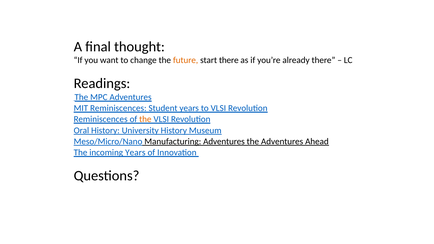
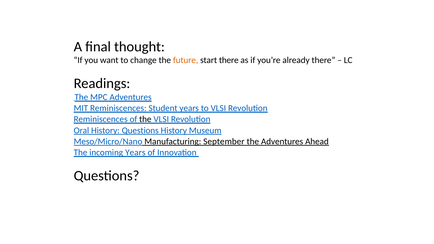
the colour: orange -> black (145, 119)
History University: University -> Questions (140, 130)
Manufacturing Adventures: Adventures -> September (224, 142)
